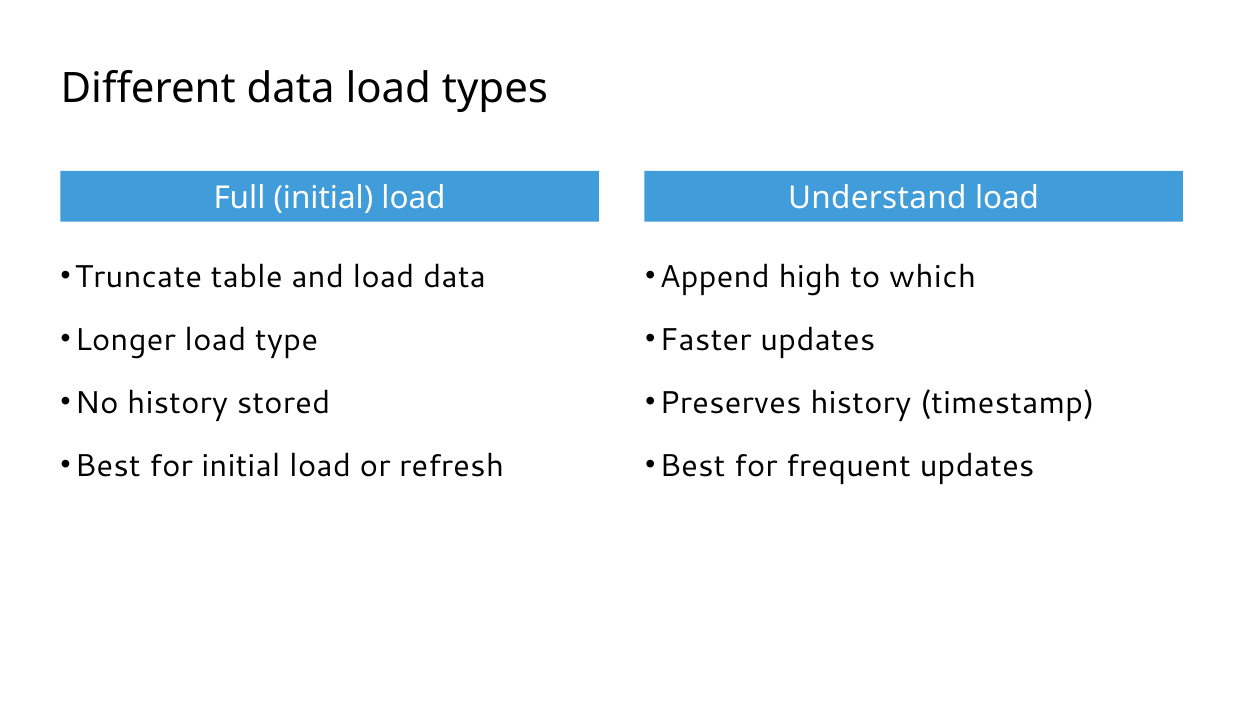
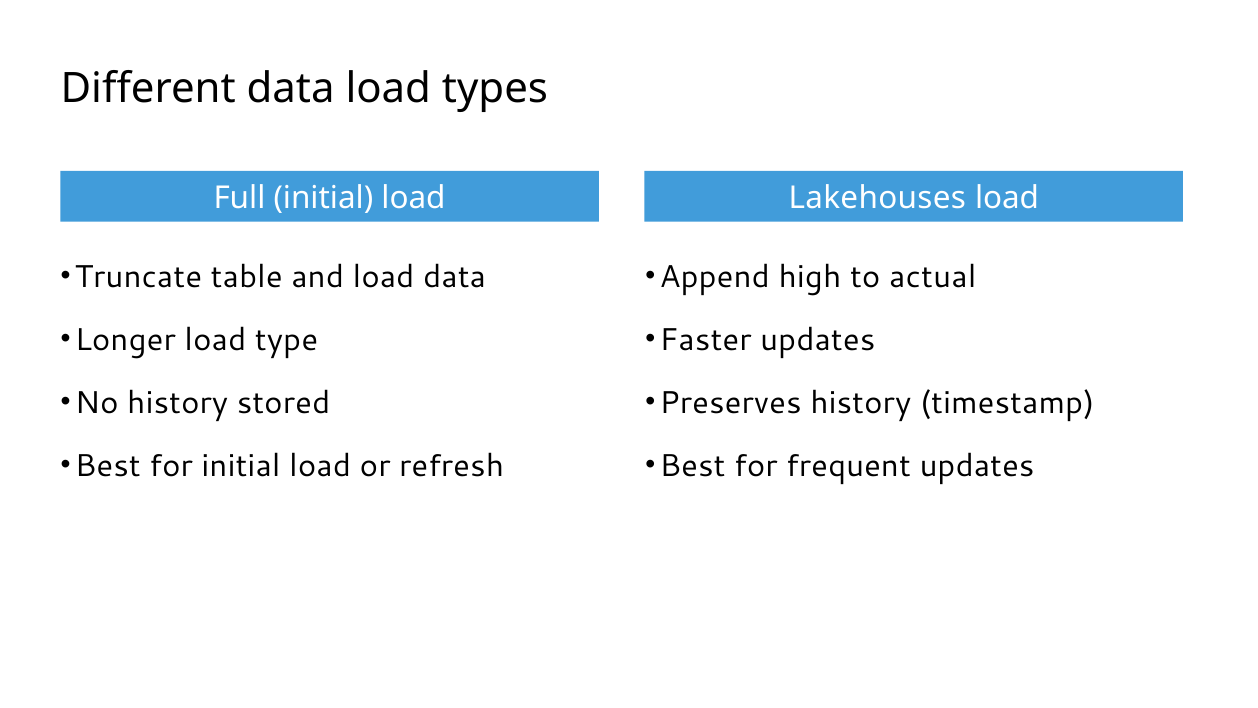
Understand: Understand -> Lakehouses (877, 198)
which: which -> actual (933, 277)
